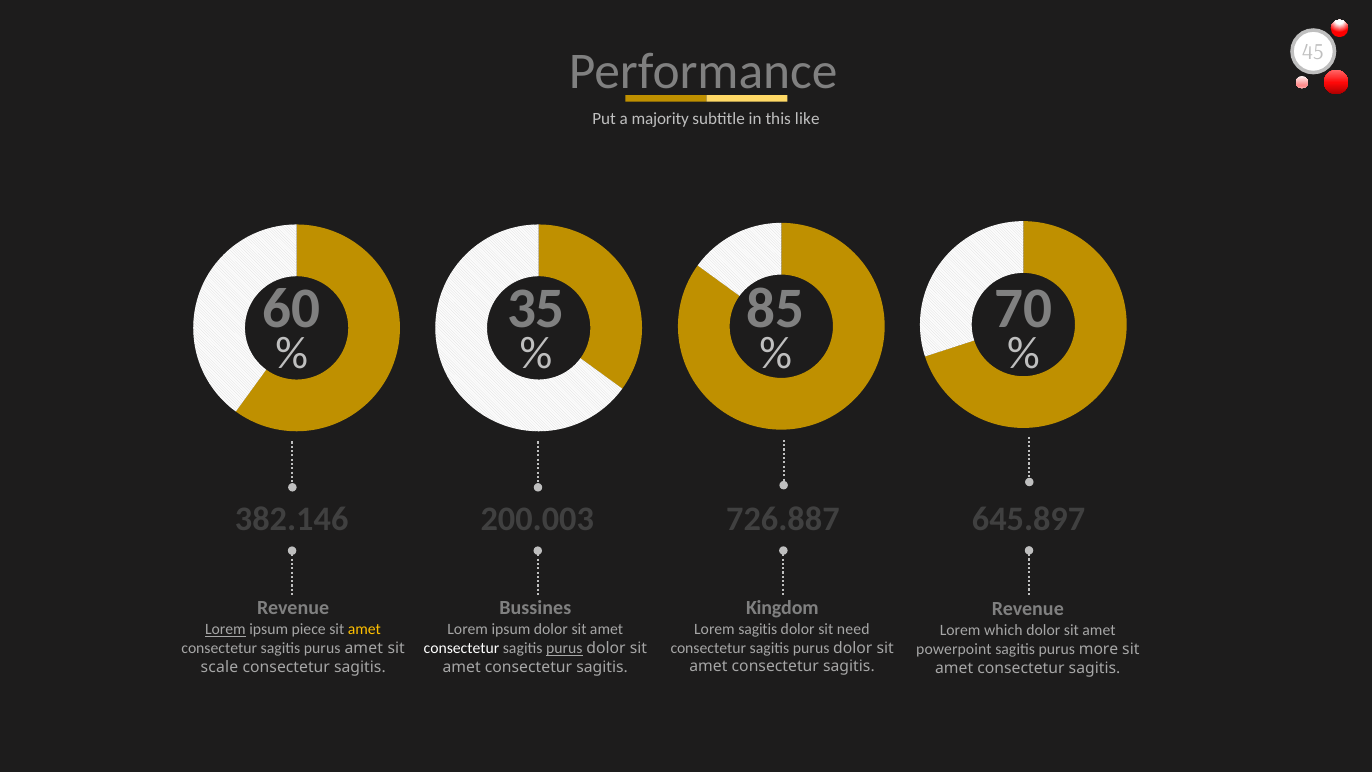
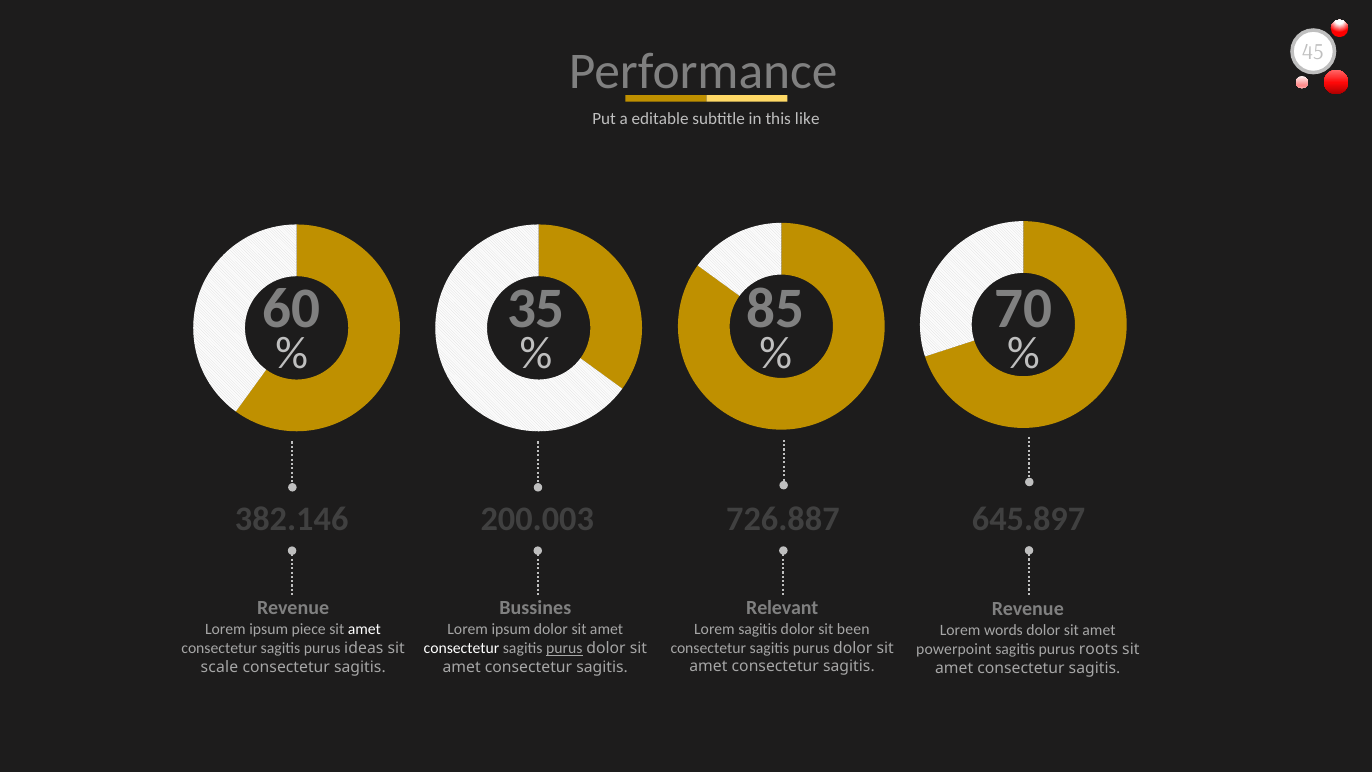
majority: majority -> editable (660, 119)
Kingdom: Kingdom -> Relevant (782, 608)
need: need -> been (853, 629)
Lorem underline: present -> none (225, 629)
amet colour: yellow -> white (364, 629)
which: which -> words (1003, 630)
purus amet: amet -> ideas (364, 648)
more: more -> roots (1098, 649)
